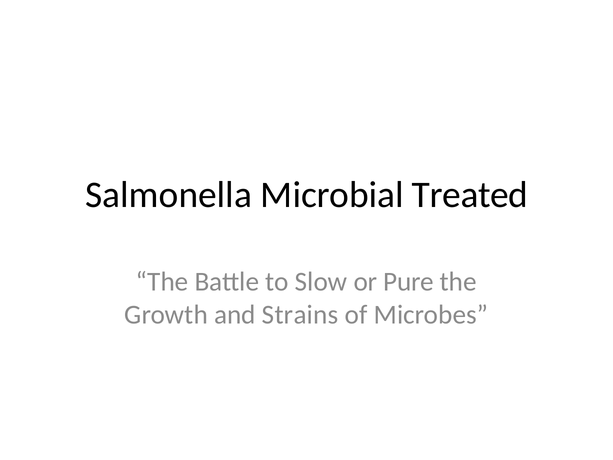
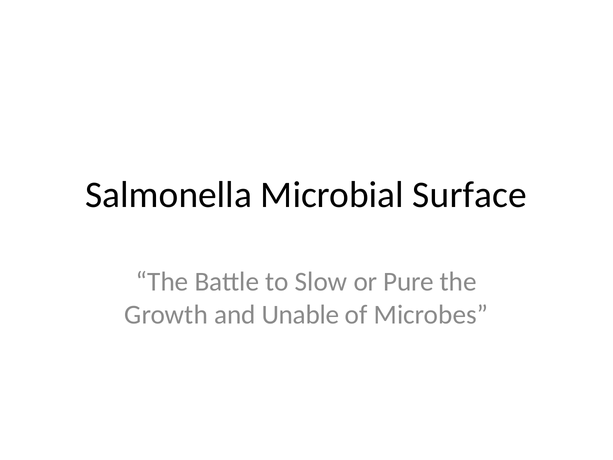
Treated: Treated -> Surface (470, 195)
Strains: Strains -> Unable (300, 315)
